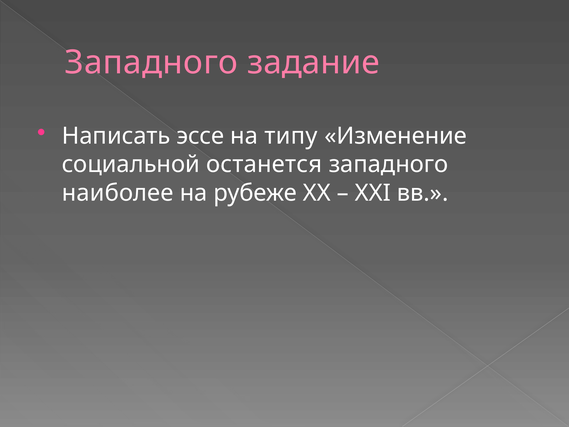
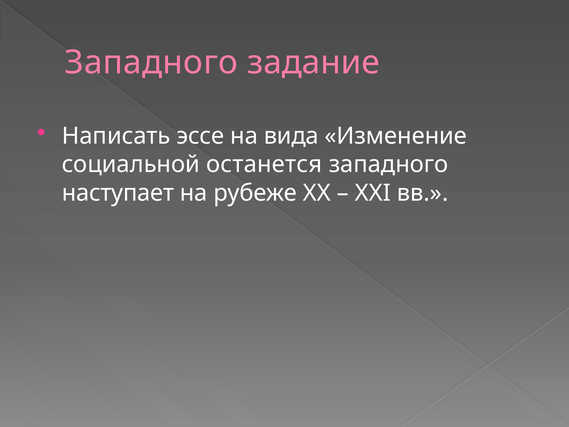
типу: типу -> вида (291, 136)
наиболее: наиболее -> наступает (118, 193)
